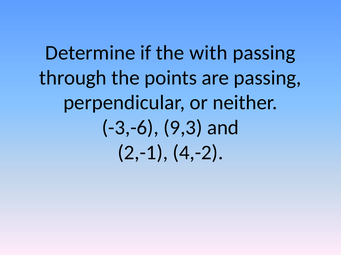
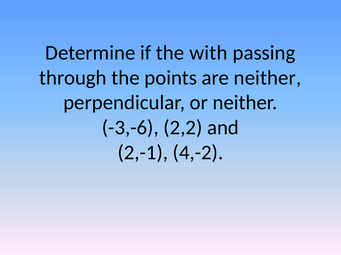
are passing: passing -> neither (267, 78)
9,3: 9,3 -> 2,2 (183, 128)
